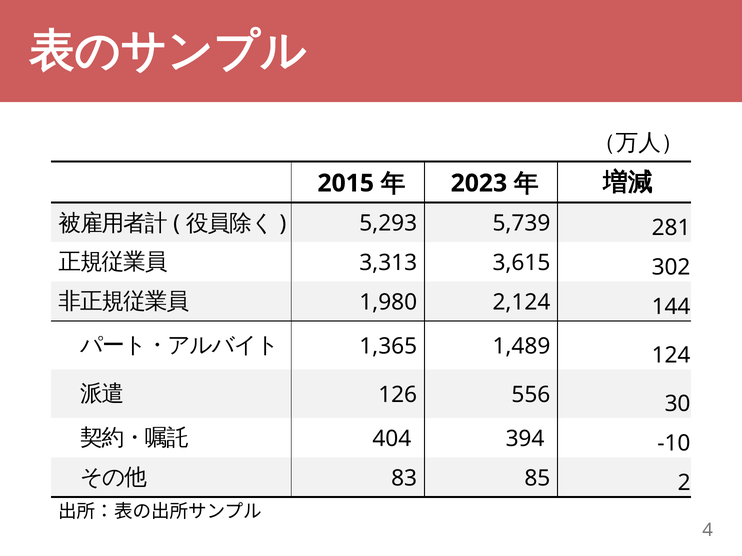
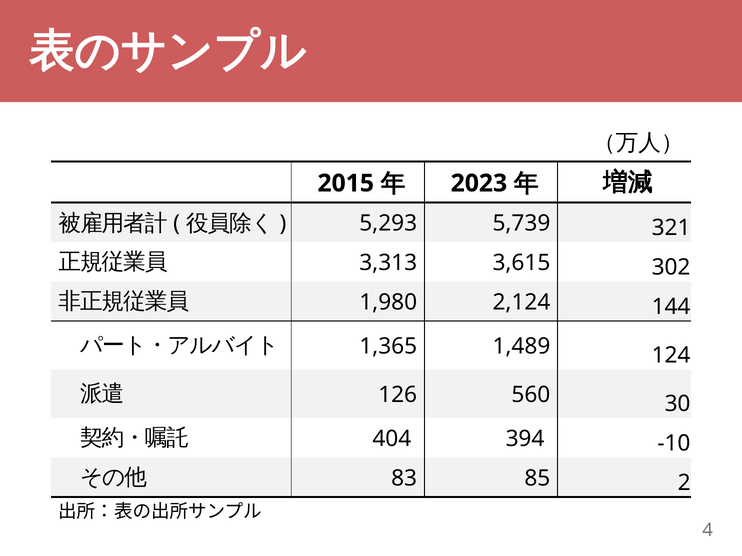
281: 281 -> 321 (671, 228)
556: 556 -> 560 (531, 395)
